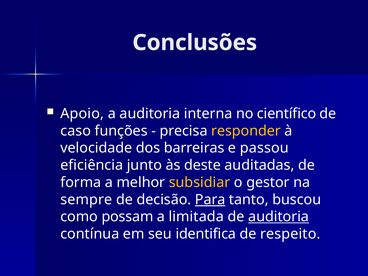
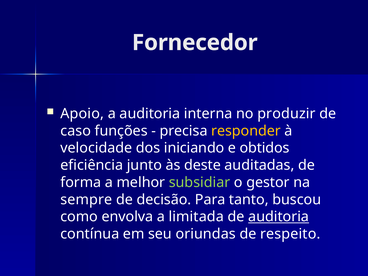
Conclusões: Conclusões -> Fornecedor (195, 43)
científico: científico -> produzir (286, 114)
barreiras: barreiras -> iniciando (194, 148)
passou: passou -> obtidos (264, 148)
subsidiar colour: yellow -> light green (200, 182)
Para underline: present -> none (210, 200)
possam: possam -> envolva (127, 217)
identifica: identifica -> oriundas (206, 234)
